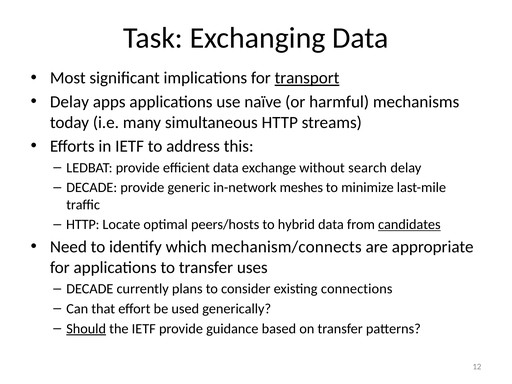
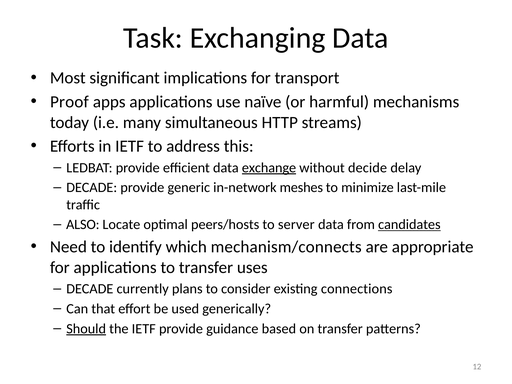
transport underline: present -> none (307, 78)
Delay: Delay -> Proof (69, 102)
exchange underline: none -> present (269, 168)
search: search -> decide (368, 168)
HTTP: HTTP -> ALSO (83, 225)
hybrid: hybrid -> server (296, 225)
